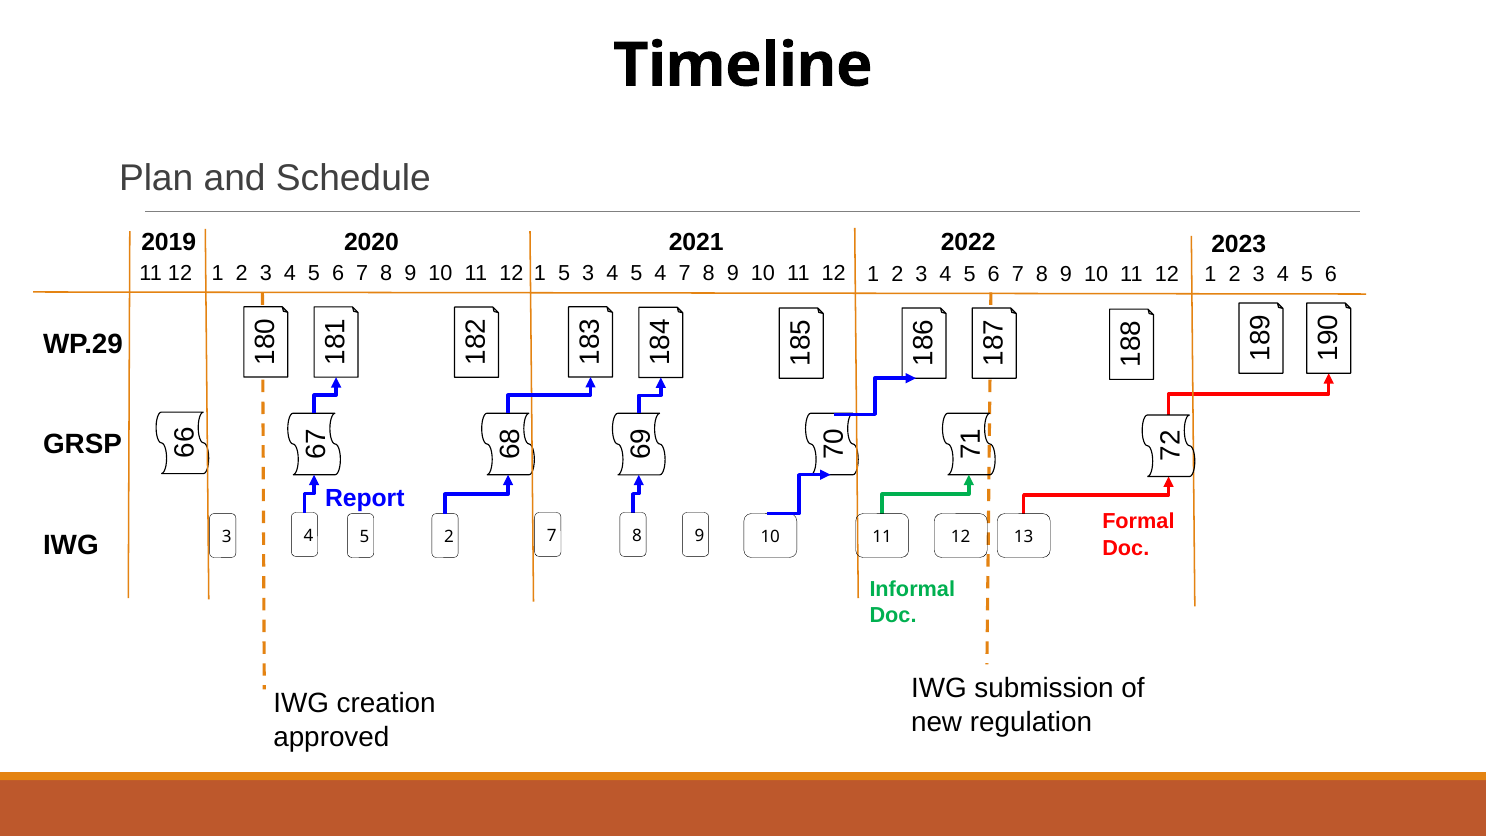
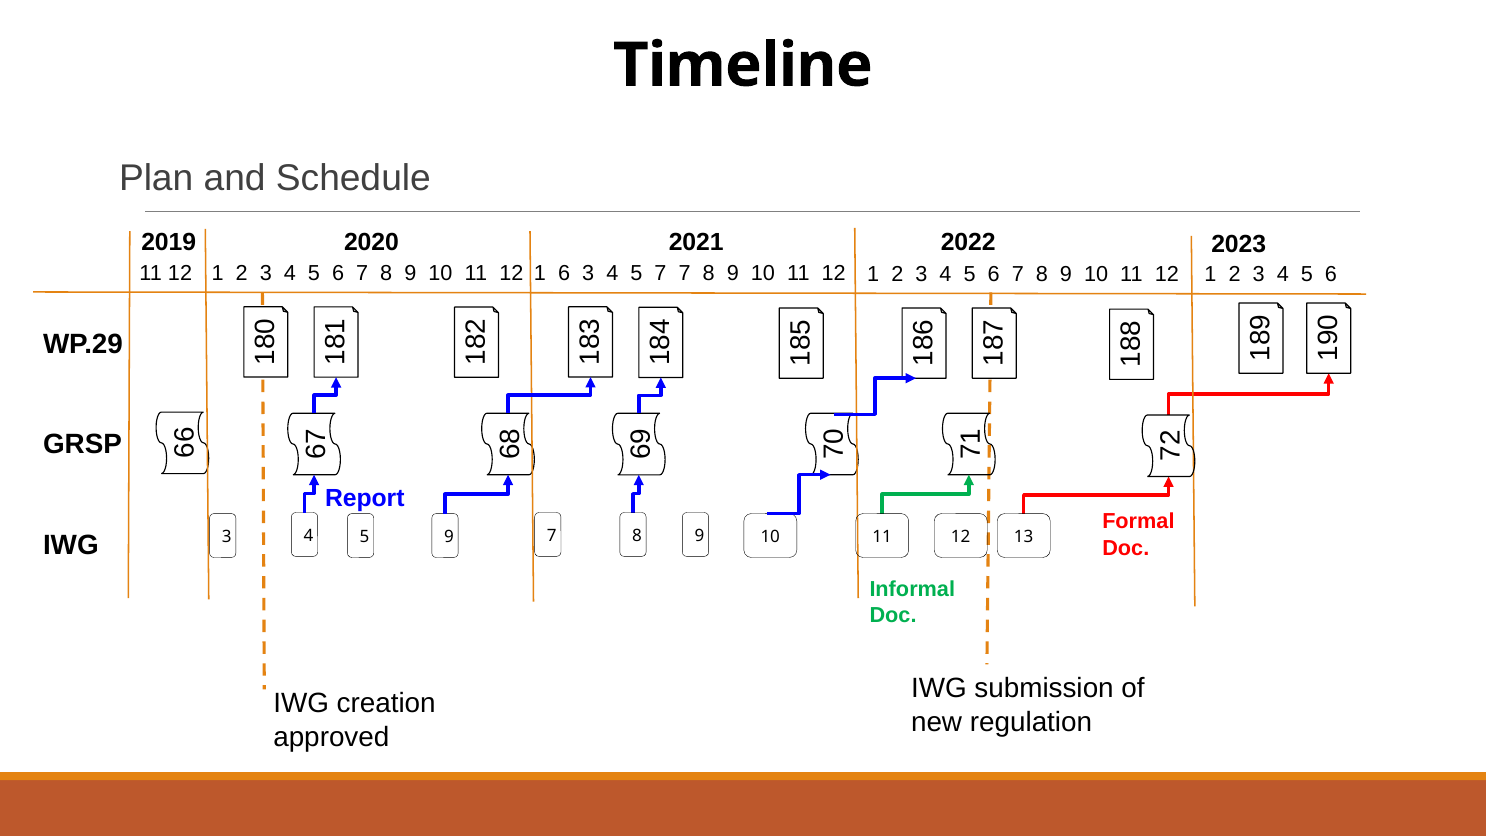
1 5: 5 -> 6 (564, 273)
5 4: 4 -> 7 (661, 273)
5 2: 2 -> 9 (449, 537)
